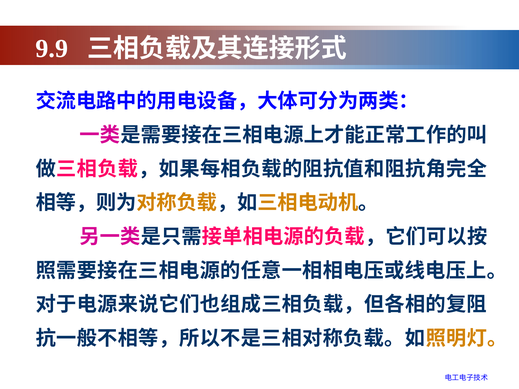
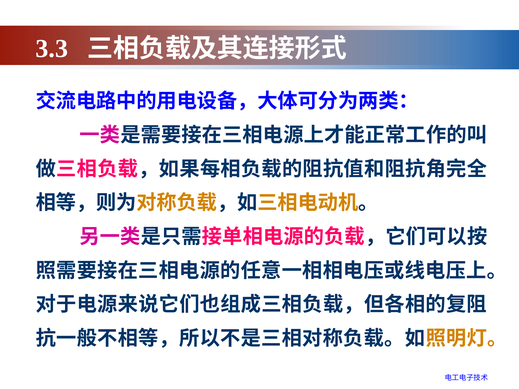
9.9: 9.9 -> 3.3 (52, 49)
